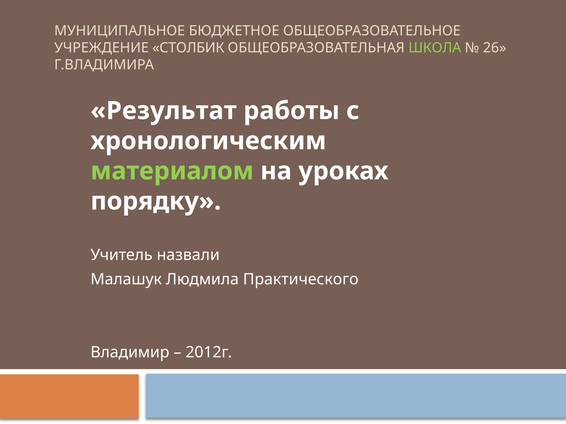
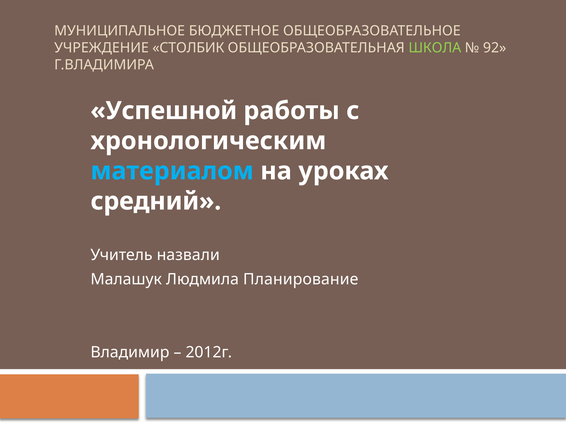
26: 26 -> 92 (495, 48)
Результат: Результат -> Успешной (164, 111)
материалом colour: light green -> light blue (172, 171)
порядку: порядку -> средний (156, 201)
Практического: Практического -> Планирование (301, 280)
